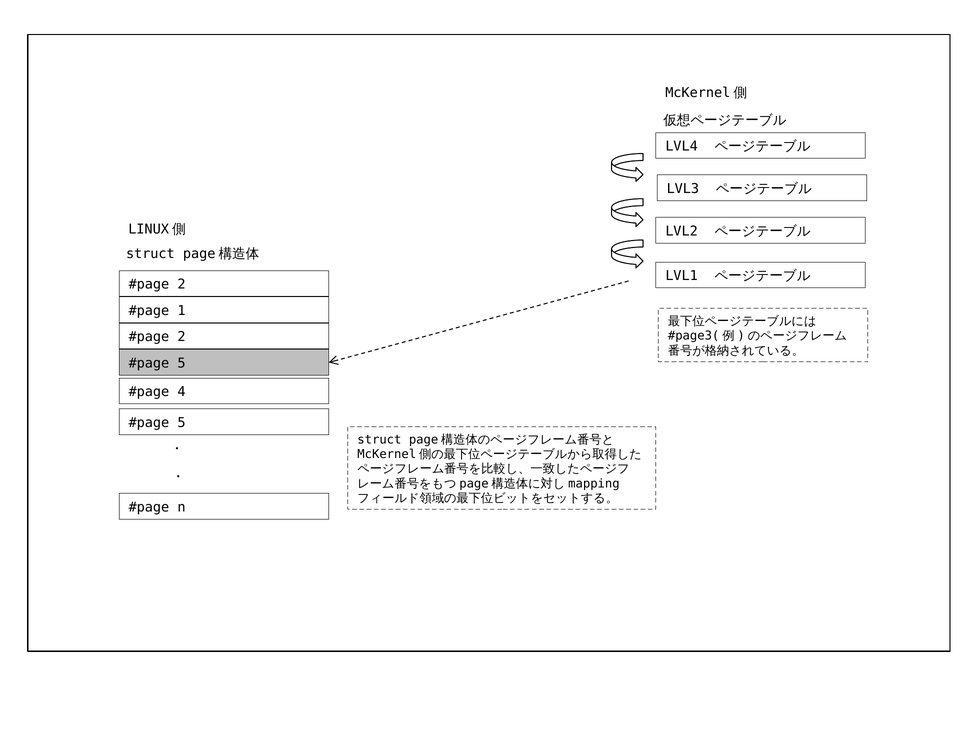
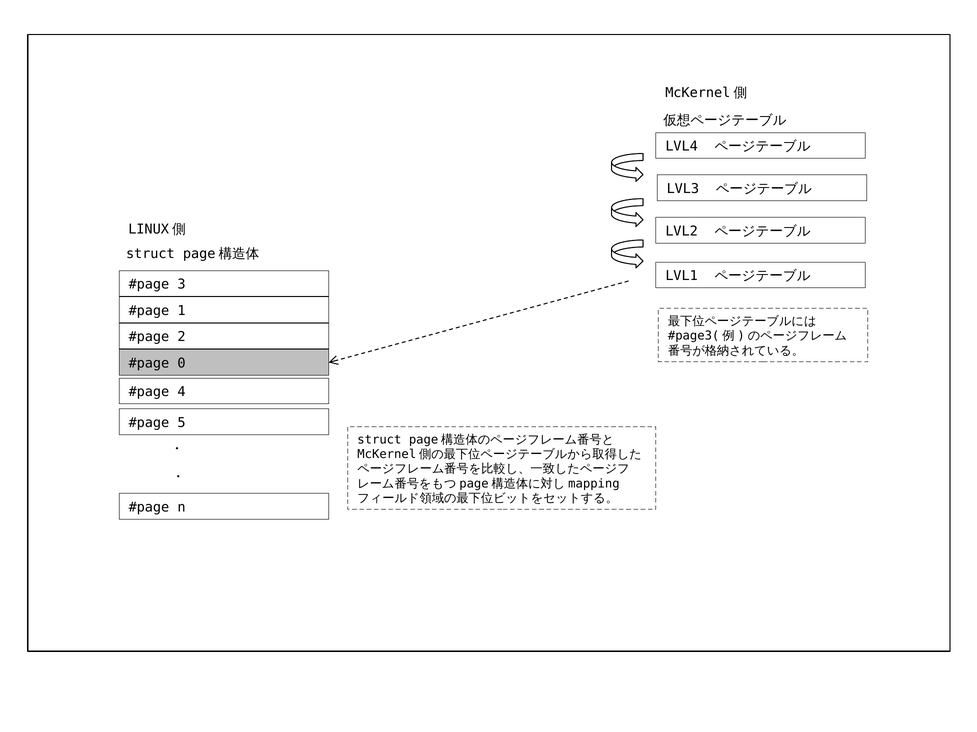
2: 2 -> 3 (182, 285)
5: 5 -> 0 (182, 364)
